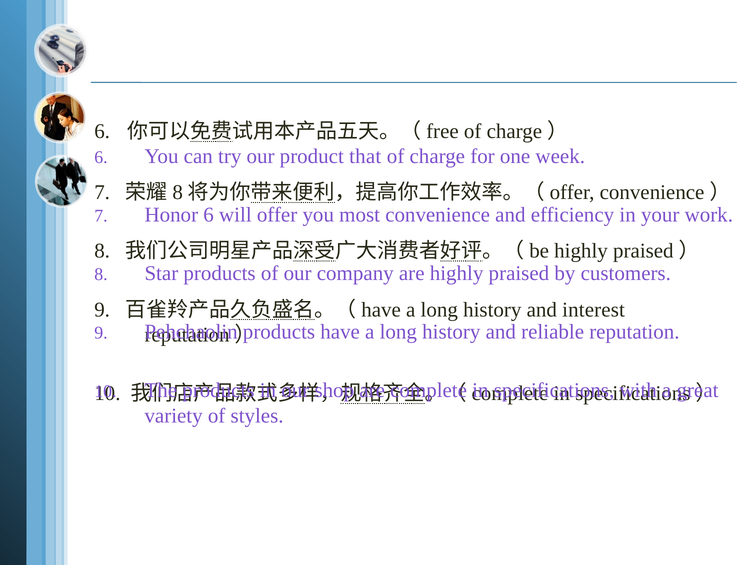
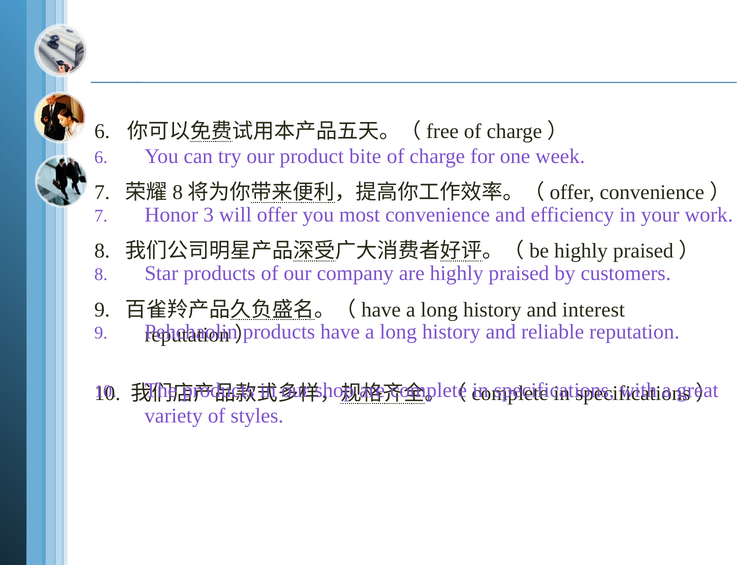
that: that -> bite (365, 156)
Honor 6: 6 -> 3 (209, 215)
